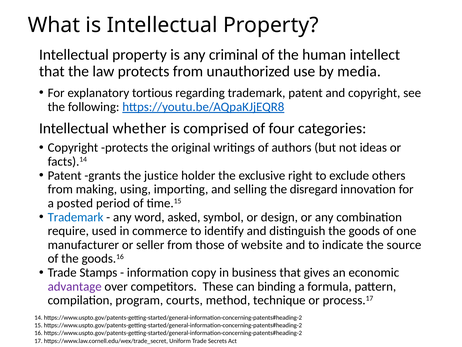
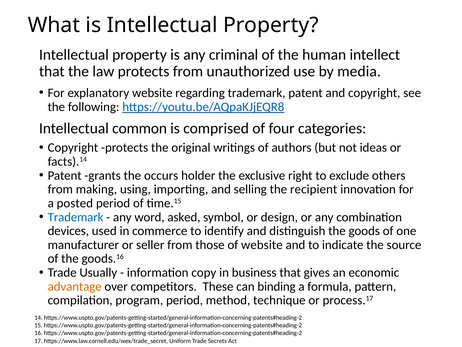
explanatory tortious: tortious -> website (152, 93)
whether: whether -> common (140, 128)
justice: justice -> occurs (161, 175)
disregard: disregard -> recipient (314, 189)
require: require -> devices (68, 231)
Stamps: Stamps -> Usually (98, 272)
advantage colour: purple -> orange (75, 286)
program courts: courts -> period (185, 300)
